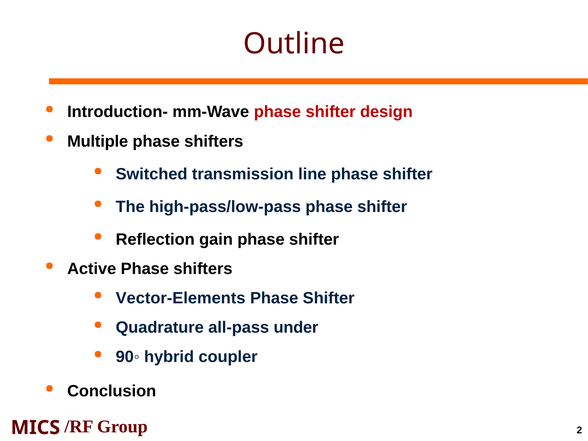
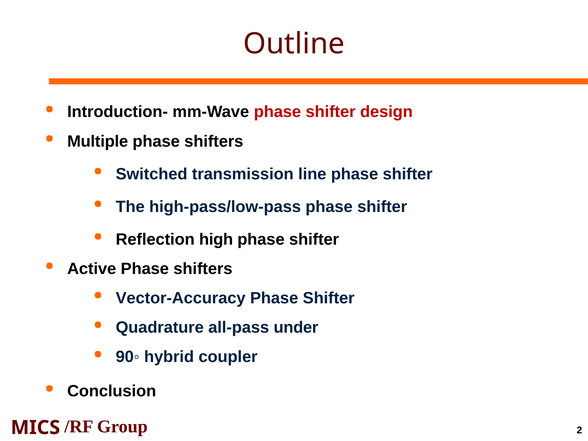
gain: gain -> high (216, 239)
Vector-Elements: Vector-Elements -> Vector-Accuracy (181, 298)
